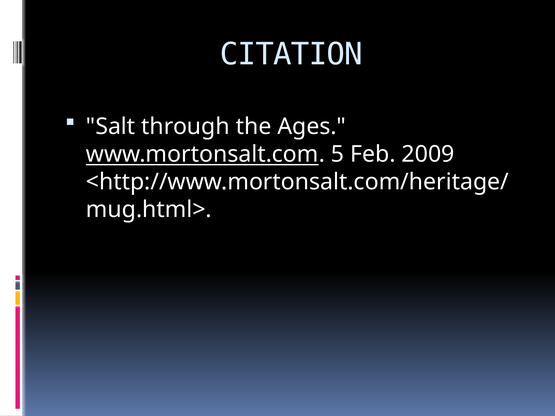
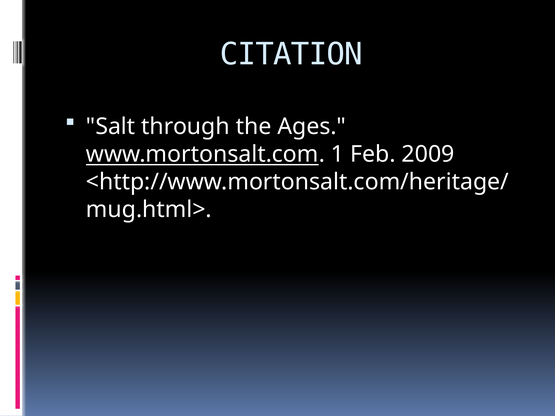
5: 5 -> 1 (338, 154)
